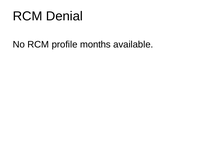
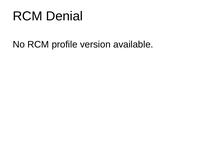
months: months -> version (95, 45)
